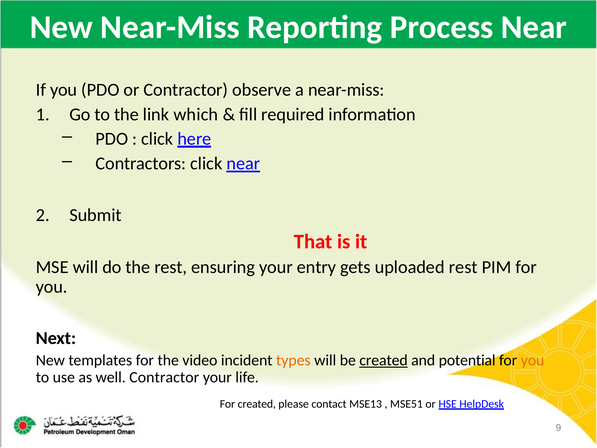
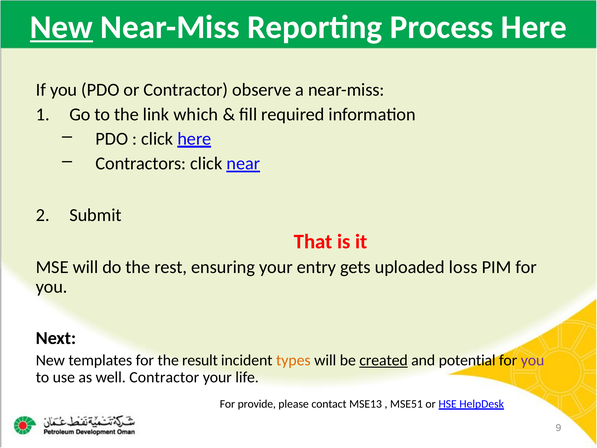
New underline: none -> present (61, 27)
Process Near: Near -> Here (534, 27)
uploaded rest: rest -> loss (463, 267)
video: video -> result (200, 360)
you colour: orange -> purple (533, 360)
For created: created -> provide (257, 404)
